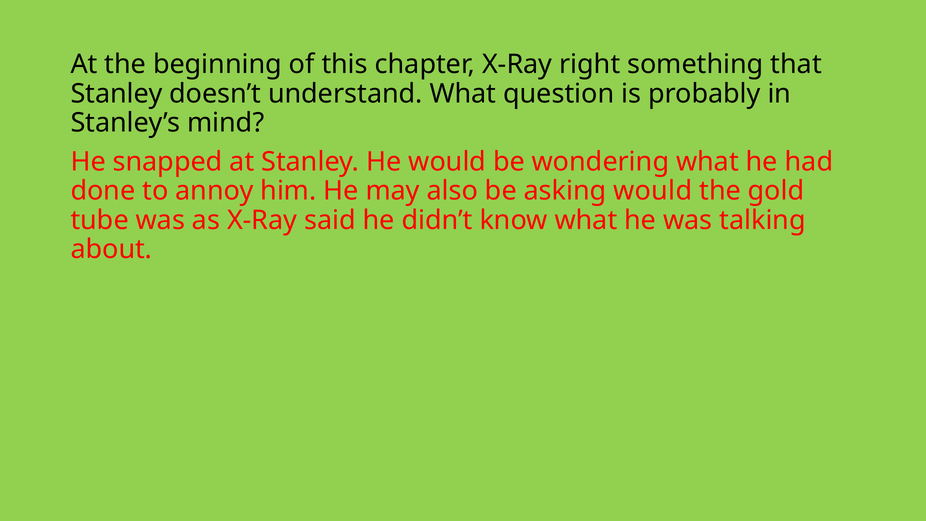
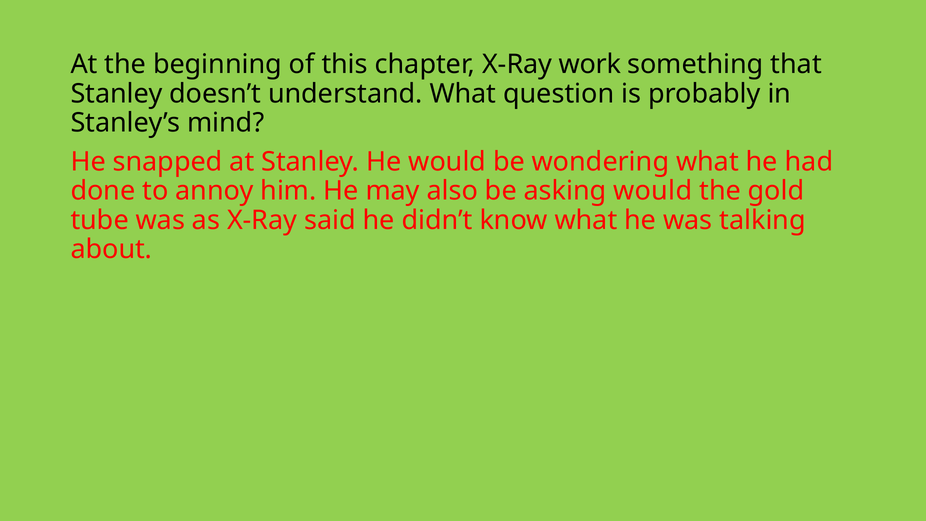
right: right -> work (590, 65)
